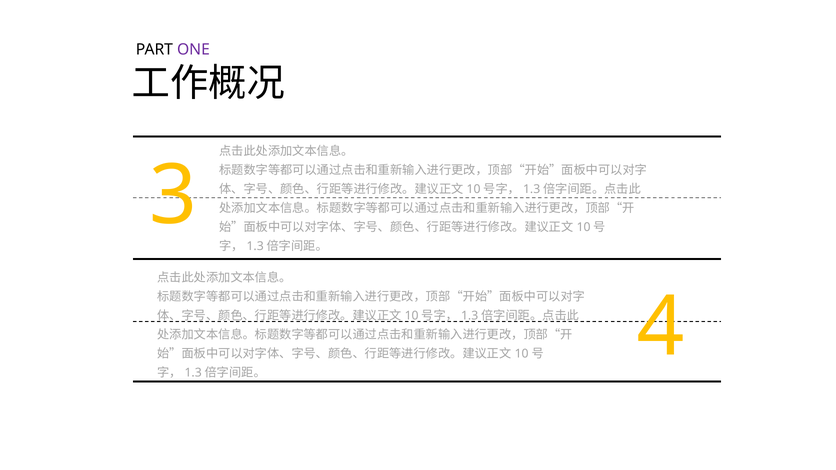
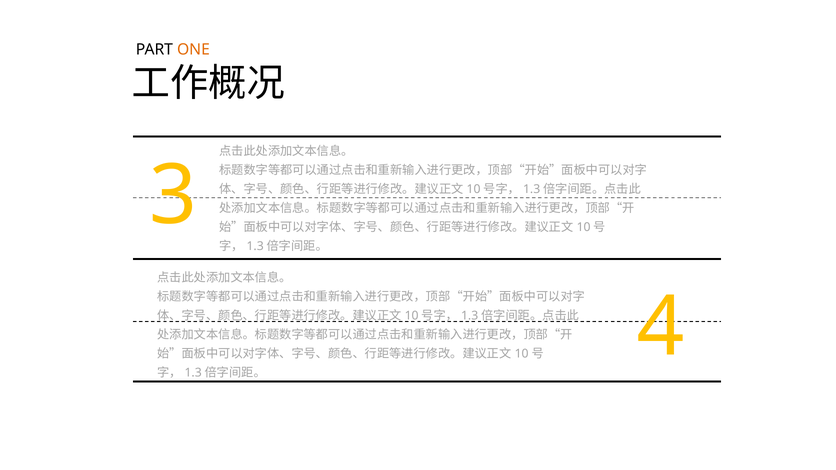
ONE colour: purple -> orange (193, 50)
